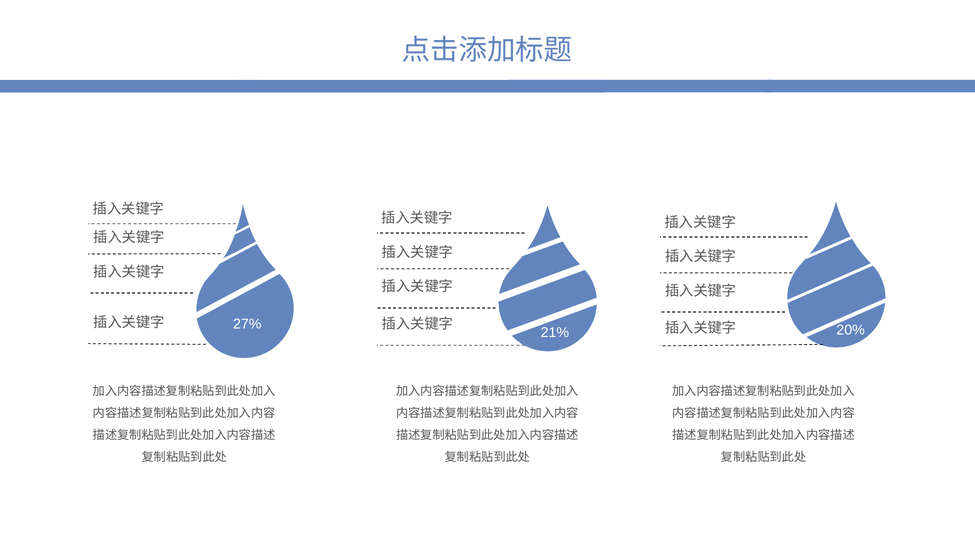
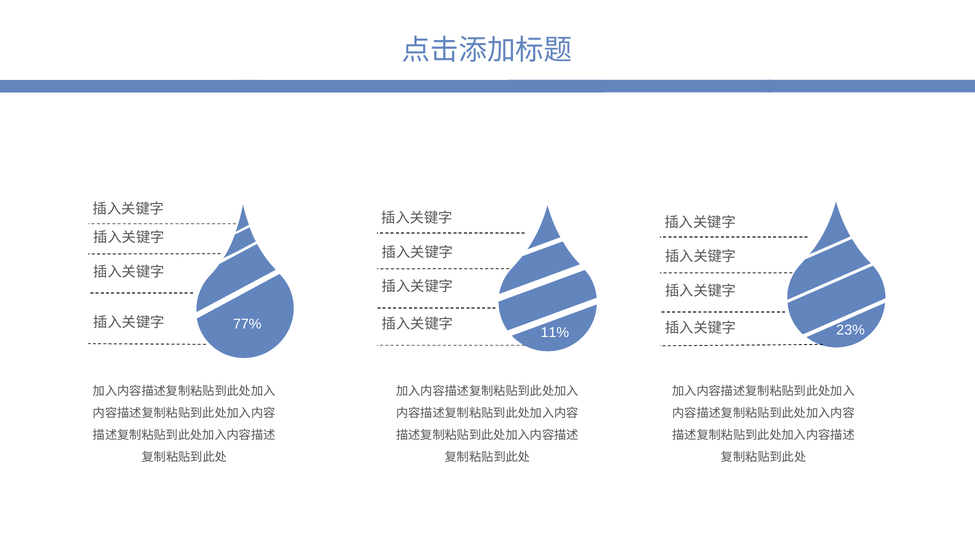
27%: 27% -> 77% (247, 324)
21%: 21% -> 11% (555, 333)
20%: 20% -> 23% (851, 331)
